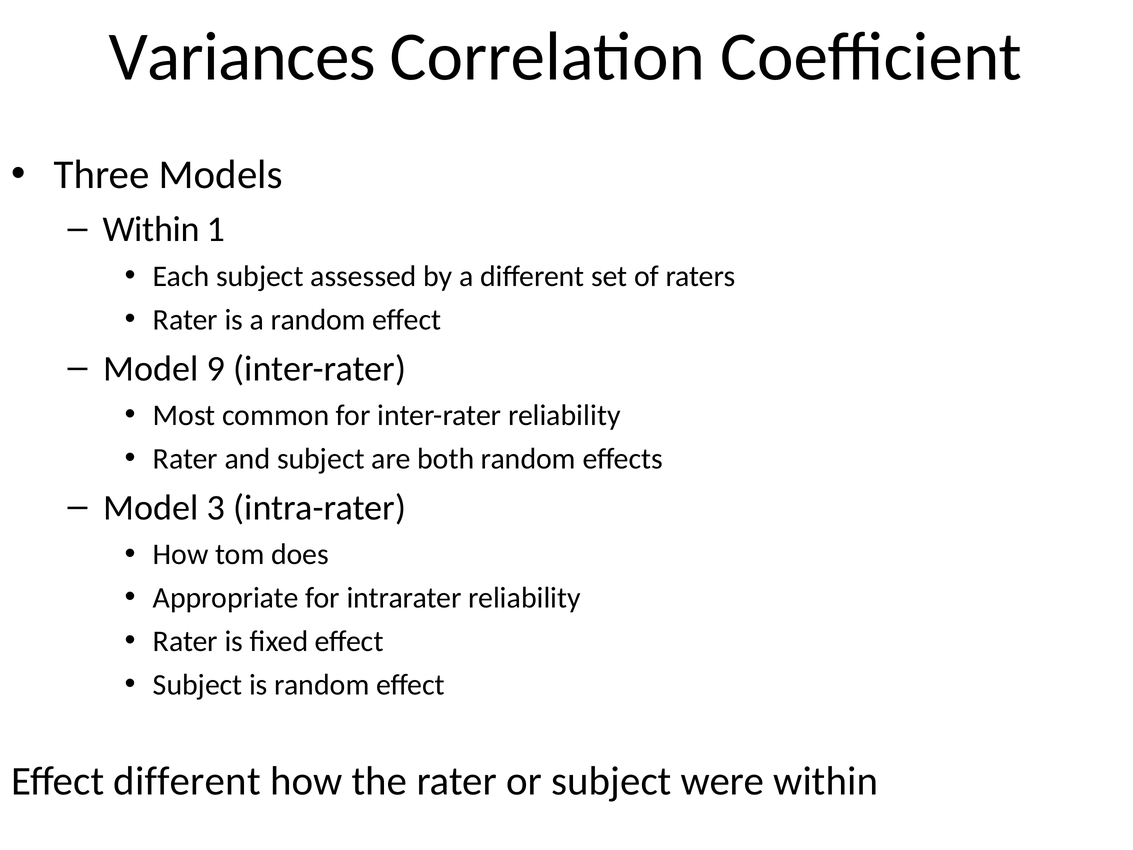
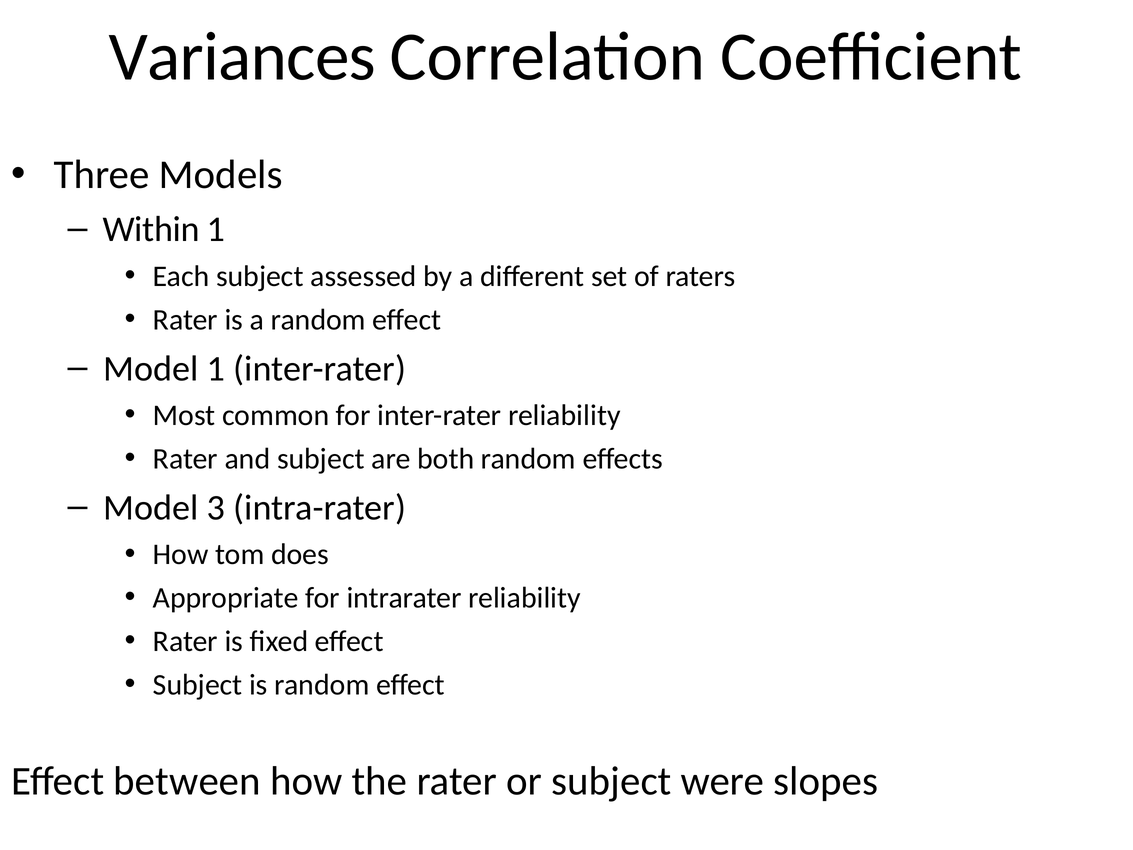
Model 9: 9 -> 1 (216, 368)
Effect different: different -> between (187, 781)
were within: within -> slopes (826, 781)
